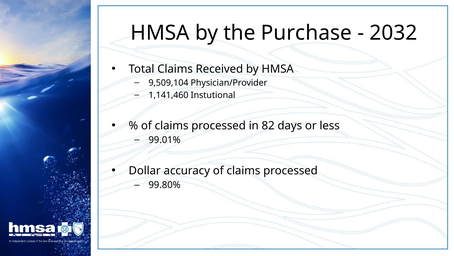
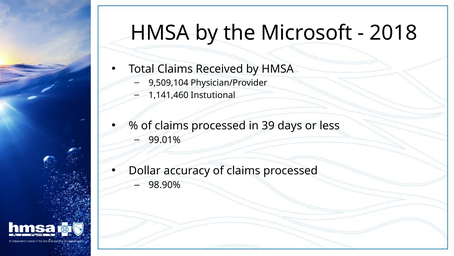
Purchase: Purchase -> Microsoft (307, 33)
2032: 2032 -> 2018 (393, 33)
82: 82 -> 39 (268, 125)
99.80%: 99.80% -> 98.90% (165, 185)
